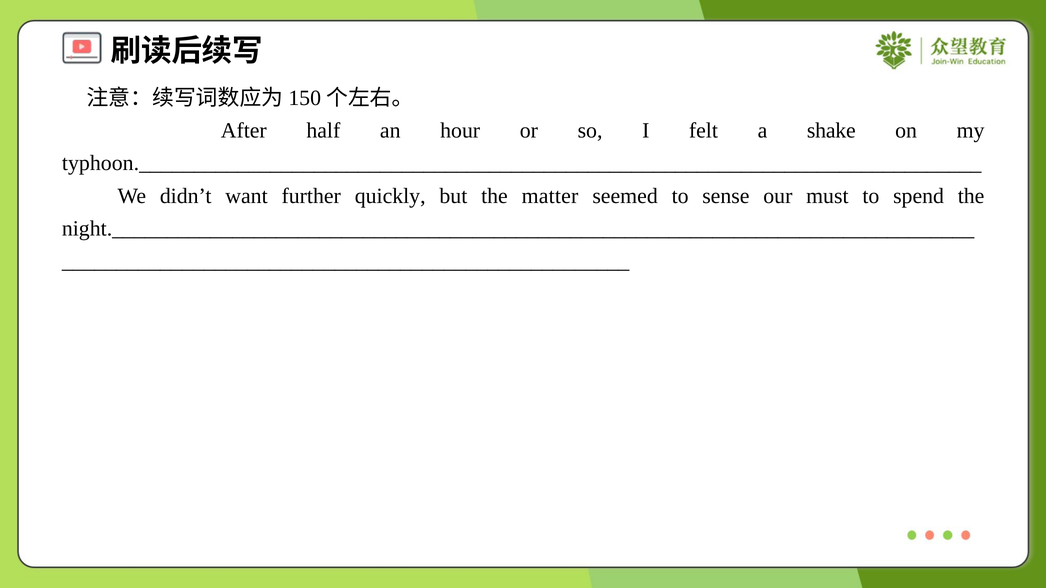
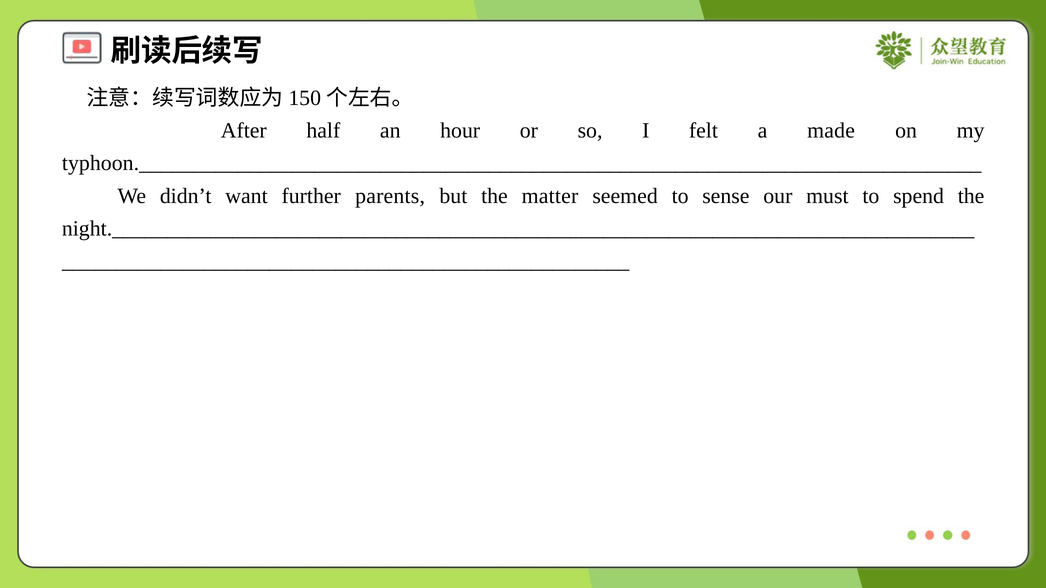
shake: shake -> made (831, 131)
quickly: quickly -> parents (390, 196)
